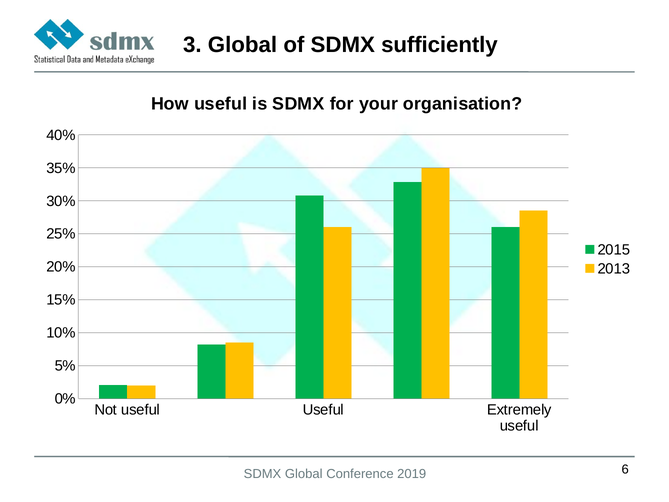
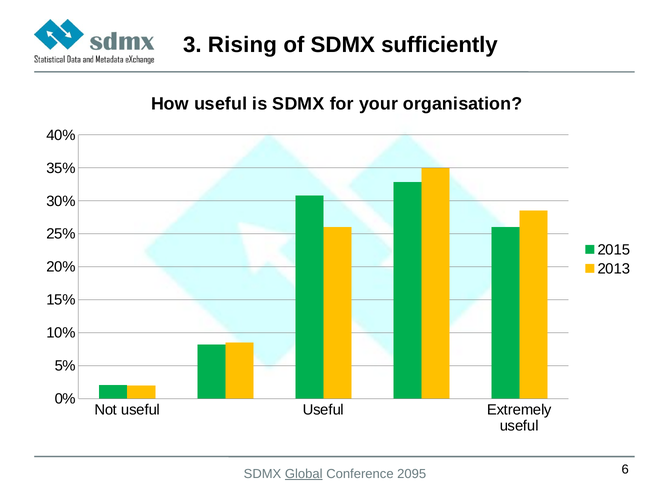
3 Global: Global -> Rising (242, 45)
Global underline: none -> present (304, 474)
2019: 2019 -> 2095 (412, 474)
